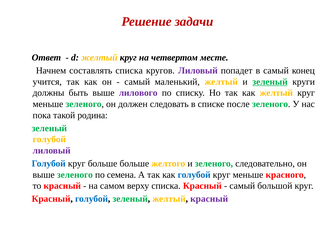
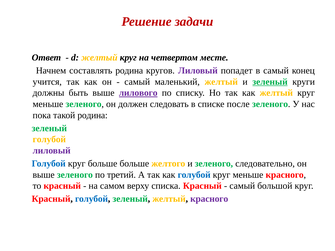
составлять списка: списка -> родина (129, 71)
лилового underline: none -> present (138, 93)
семена: семена -> третий (121, 175)
желтый красный: красный -> красного (209, 199)
